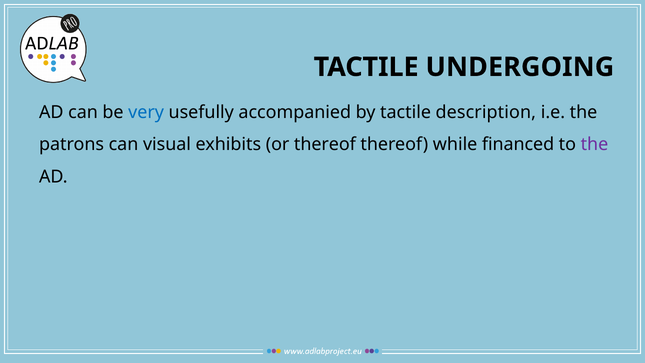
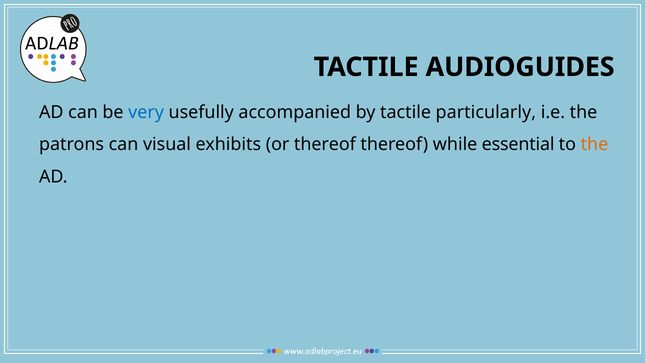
UNDERGOING: UNDERGOING -> AUDIOGUIDES (520, 67)
description: description -> particularly (486, 112)
financed: financed -> essential (518, 144)
the colour: purple -> orange (594, 144)
